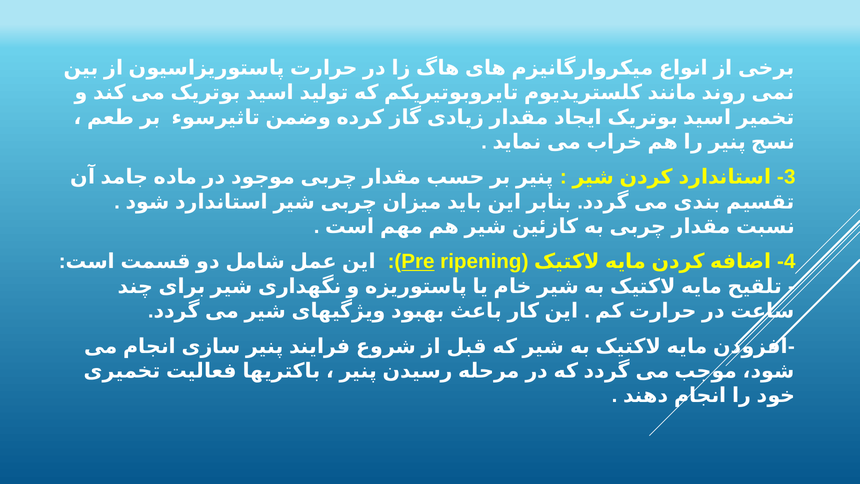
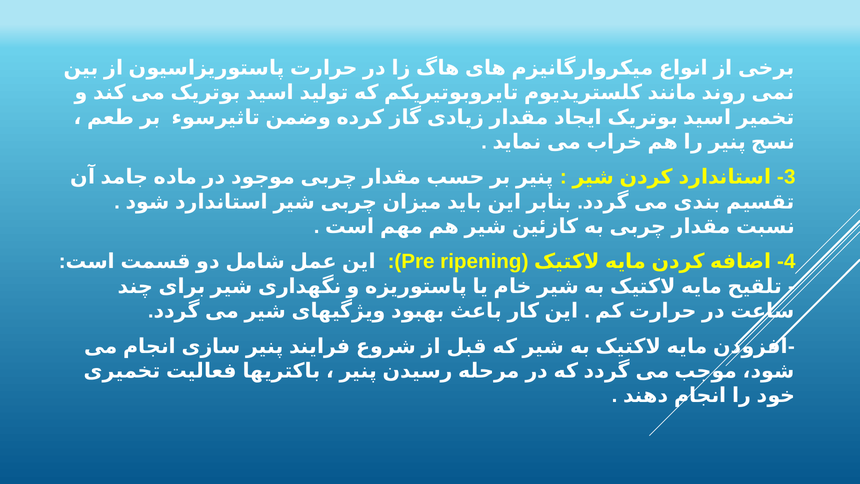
Pre underline: present -> none (418, 262)
